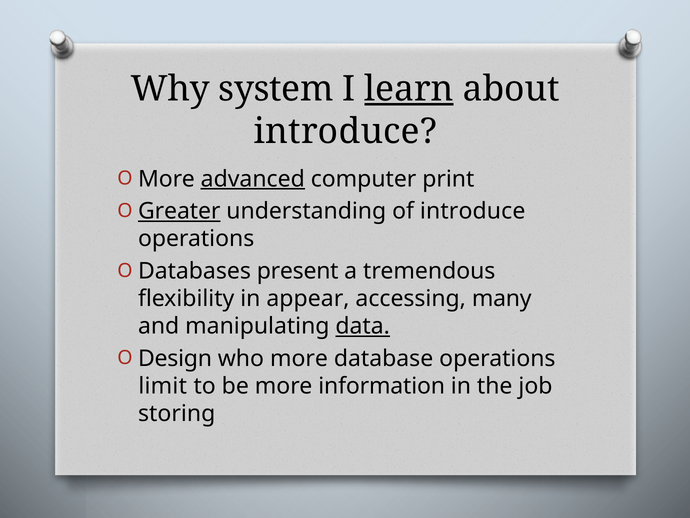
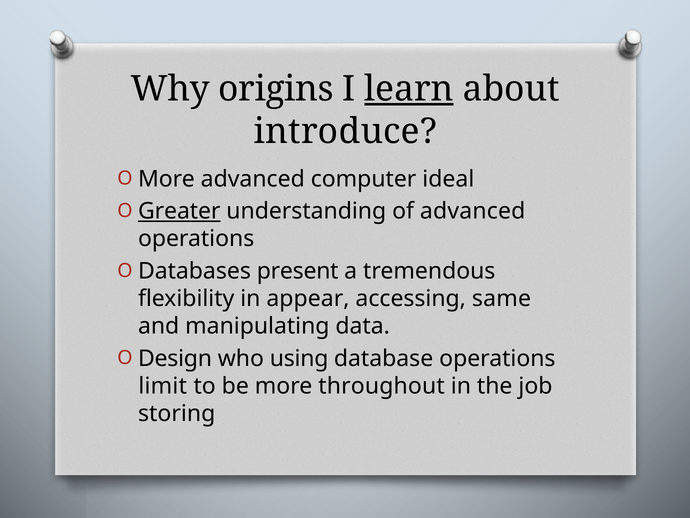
system: system -> origins (276, 89)
advanced underline: present -> none (253, 179)
print: print -> ideal (448, 179)
of introduce: introduce -> advanced (473, 211)
many: many -> same (502, 298)
data underline: present -> none (363, 326)
who more: more -> using (299, 358)
information: information -> throughout (382, 386)
